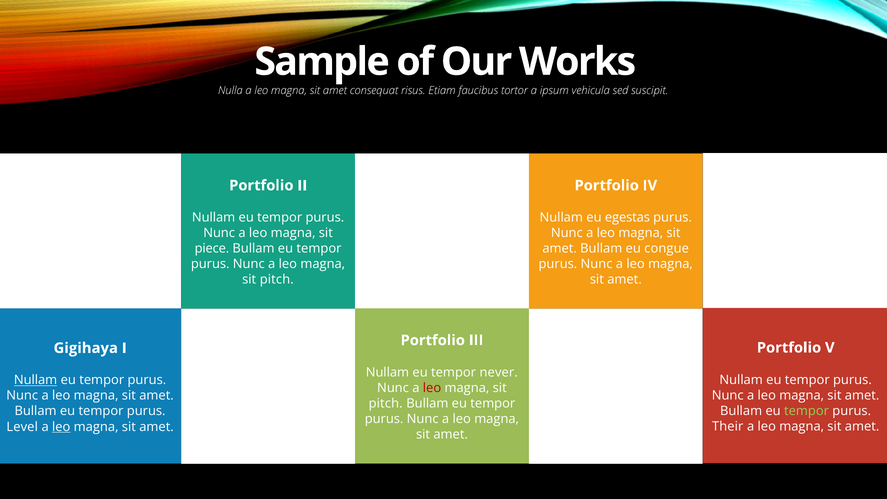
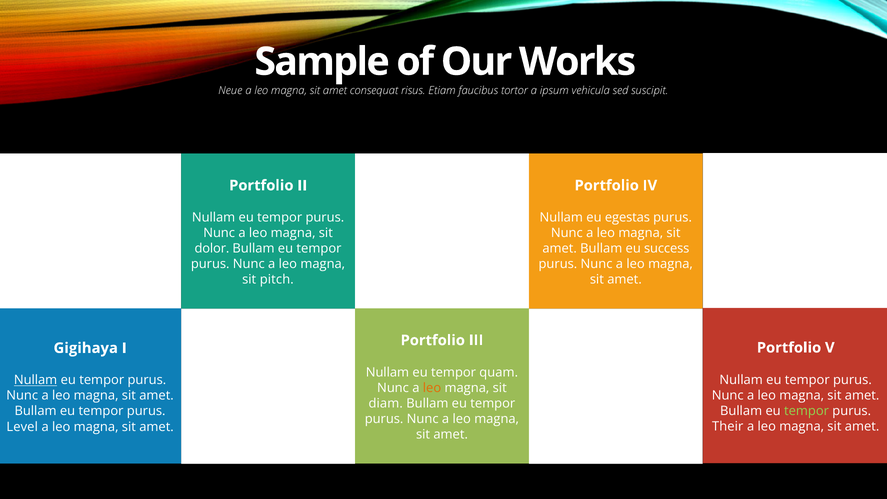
Nulla: Nulla -> Neue (230, 91)
piece: piece -> dolor (212, 249)
congue: congue -> success (667, 249)
never: never -> quam (499, 372)
leo colour: red -> orange (432, 388)
pitch: pitch -> diam (386, 403)
leo underline: present -> none (61, 427)
